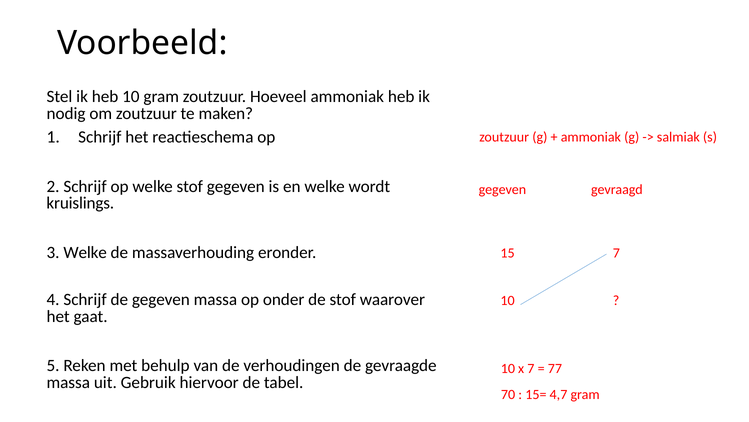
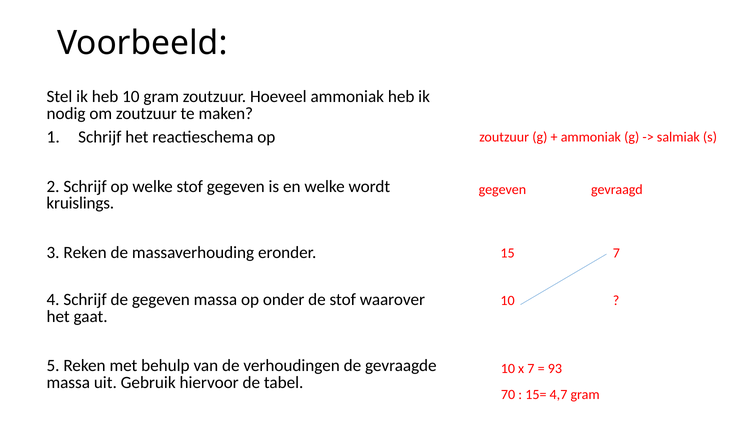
3 Welke: Welke -> Reken (85, 252)
77: 77 -> 93 (555, 368)
